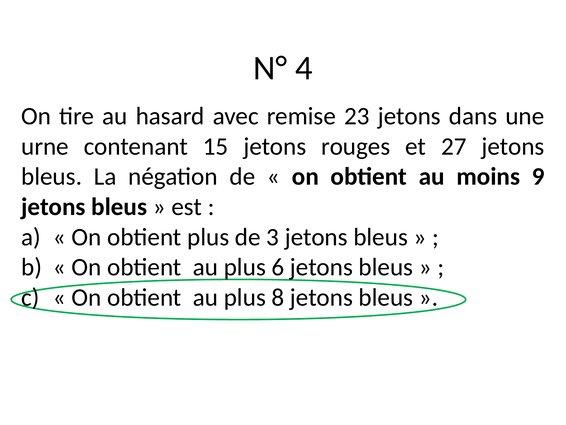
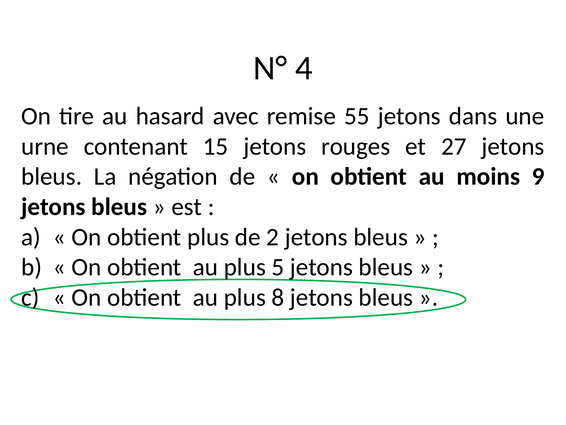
23: 23 -> 55 (357, 116)
3: 3 -> 2 (273, 237)
6: 6 -> 5 (278, 267)
